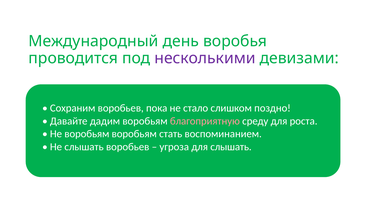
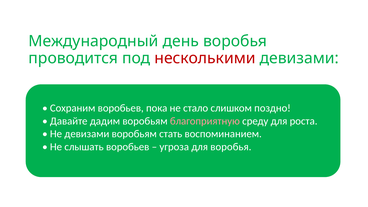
несколькими colour: purple -> red (205, 58)
Не воробьям: воробьям -> девизами (87, 134)
для слышать: слышать -> воробья (231, 147)
